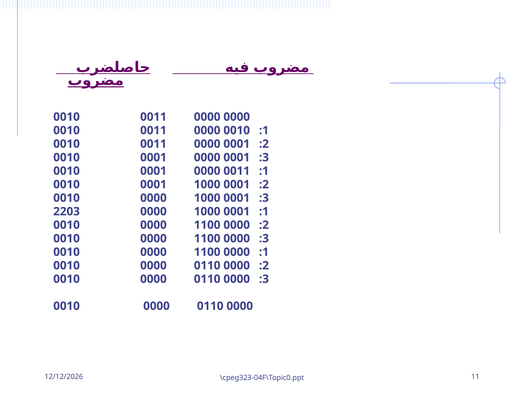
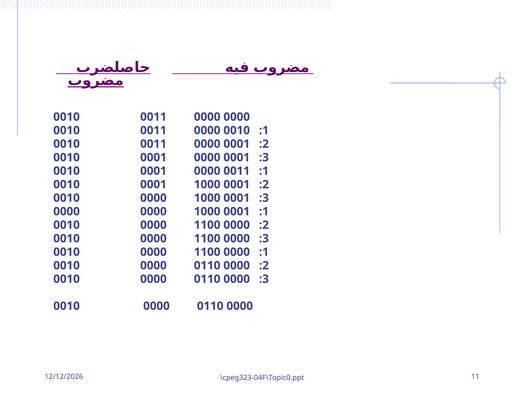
2203: 2203 -> 0000 (67, 211)
